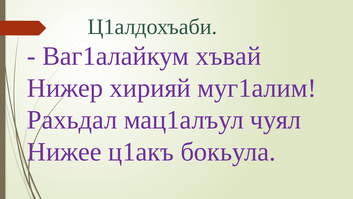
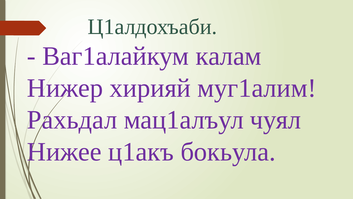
хъвай: хъвай -> калам (228, 56)
